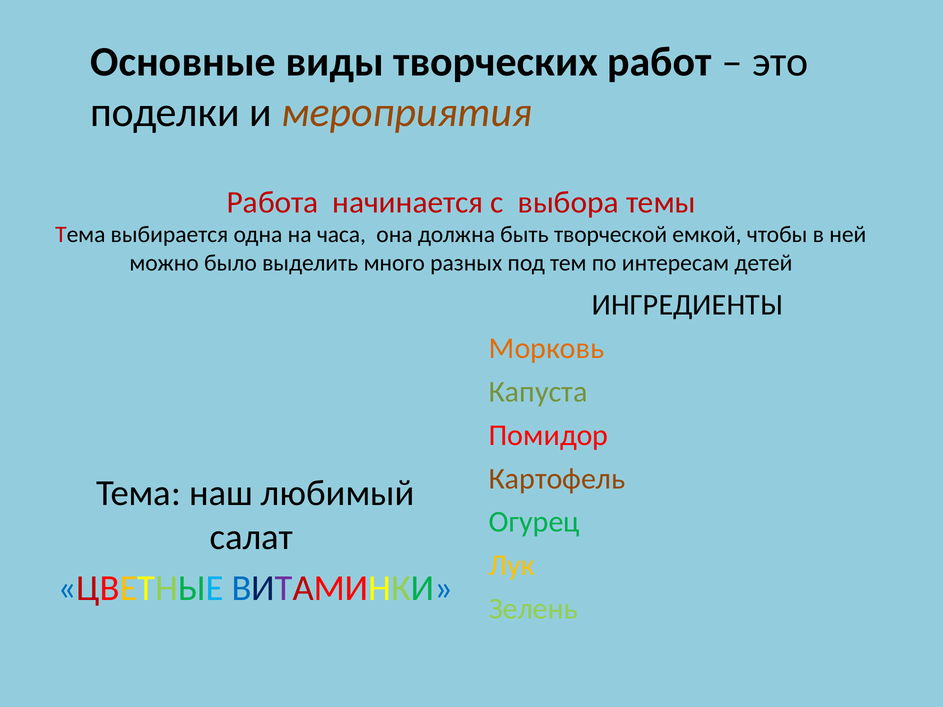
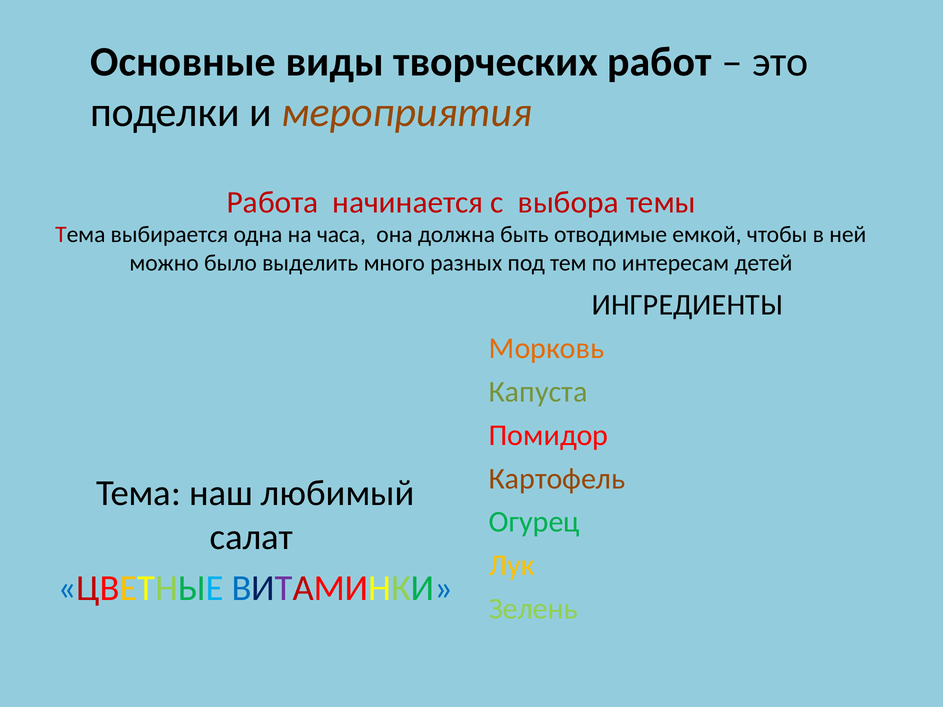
творческой: творческой -> отводимые (611, 235)
